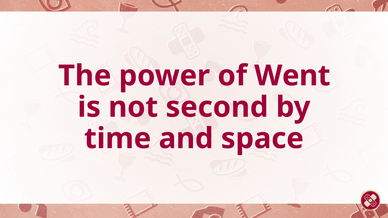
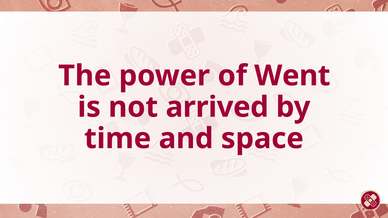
second: second -> arrived (217, 107)
